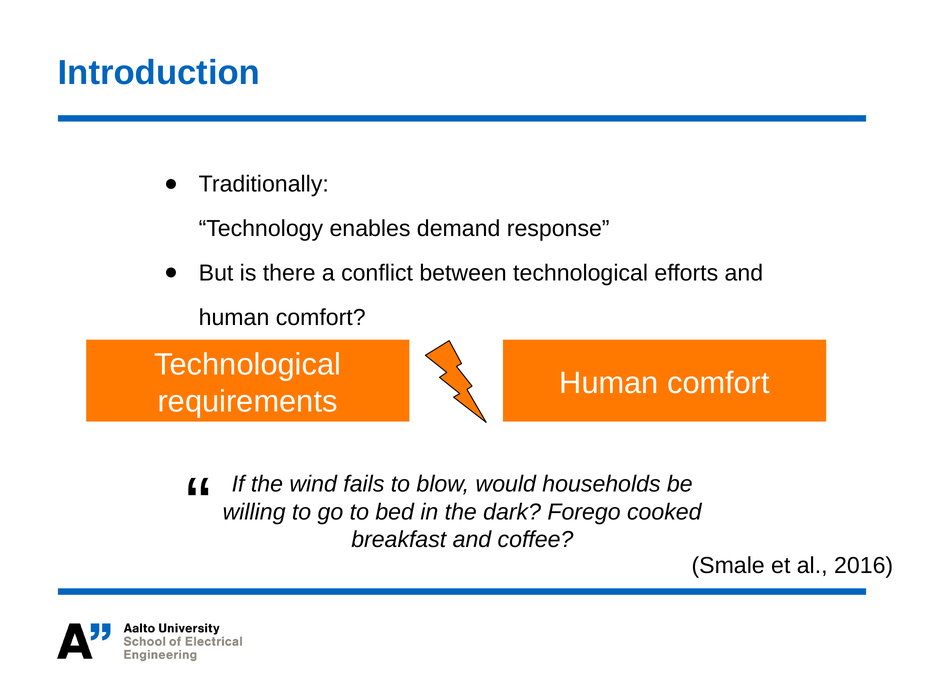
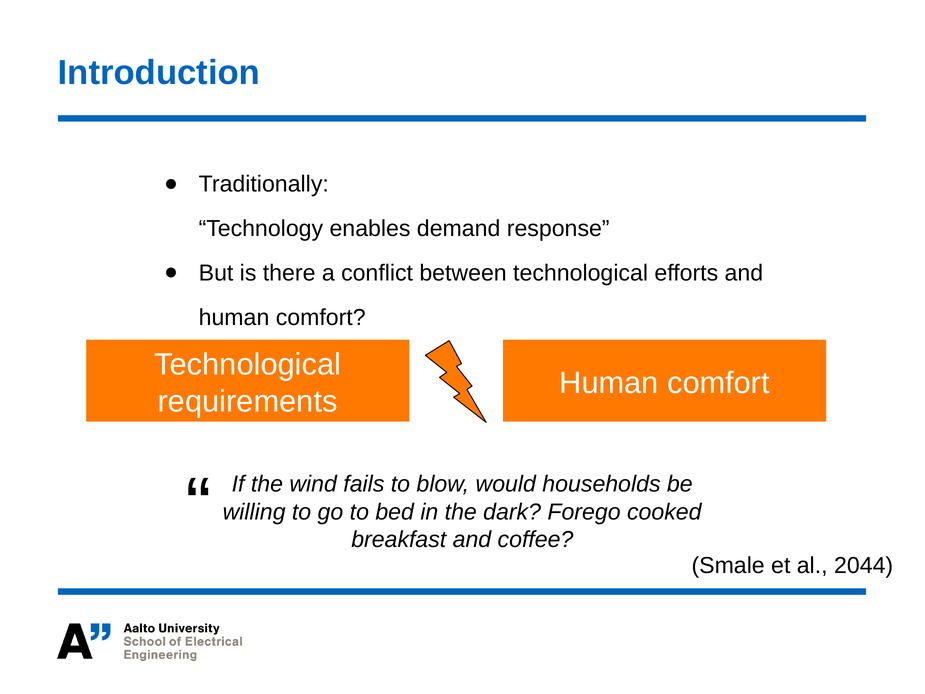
2016: 2016 -> 2044 (864, 565)
